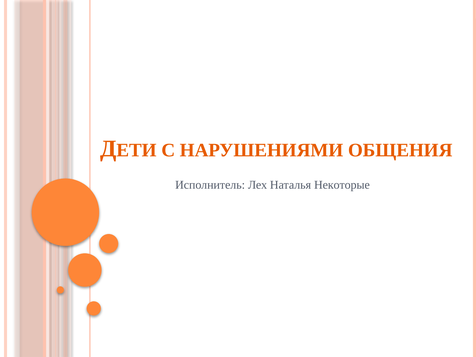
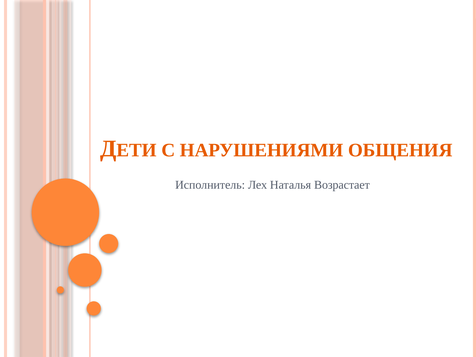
Некоторые: Некоторые -> Возрастает (342, 185)
